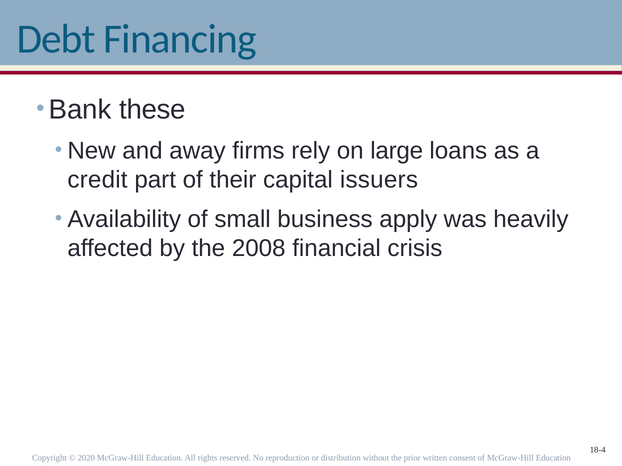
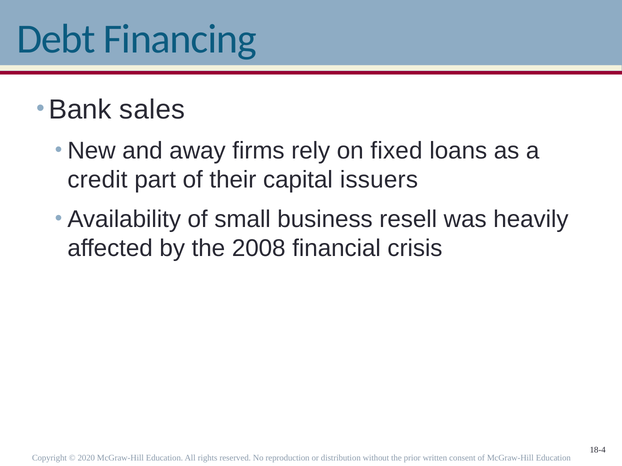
these: these -> sales (152, 110)
large: large -> fixed (396, 151)
apply: apply -> resell (408, 219)
